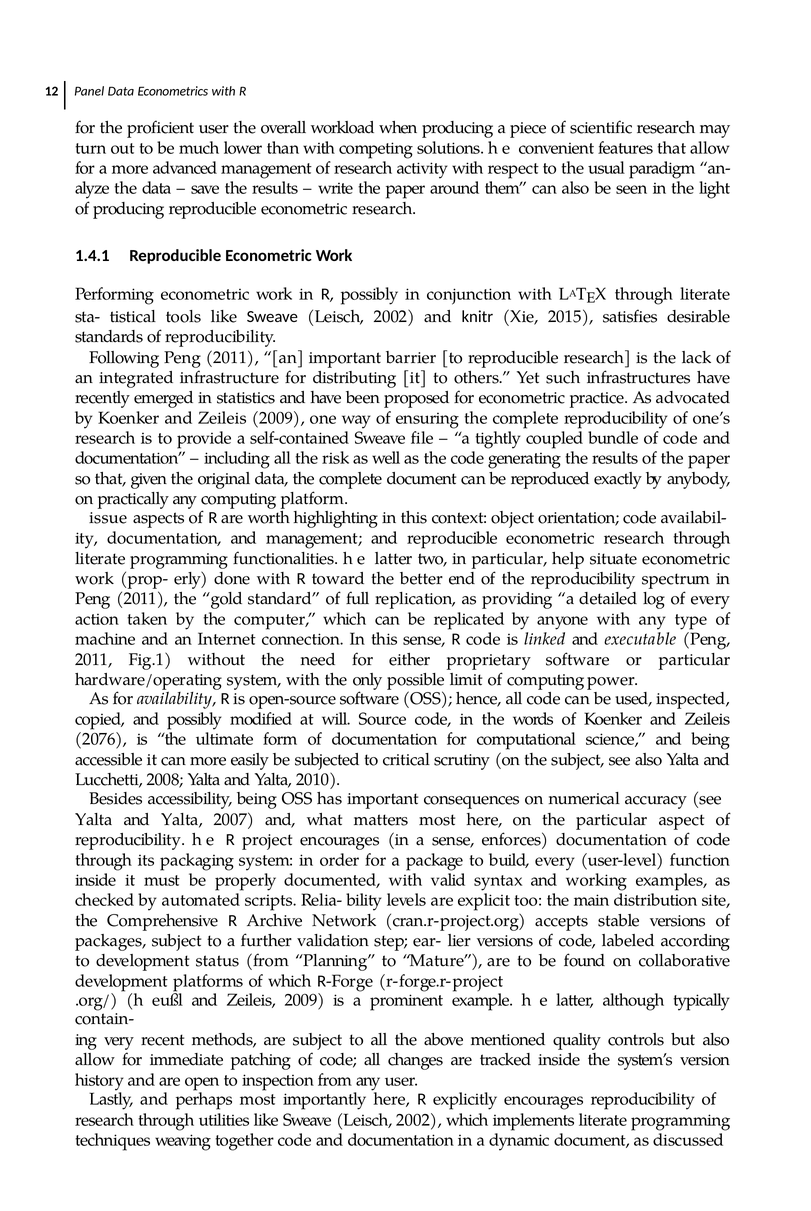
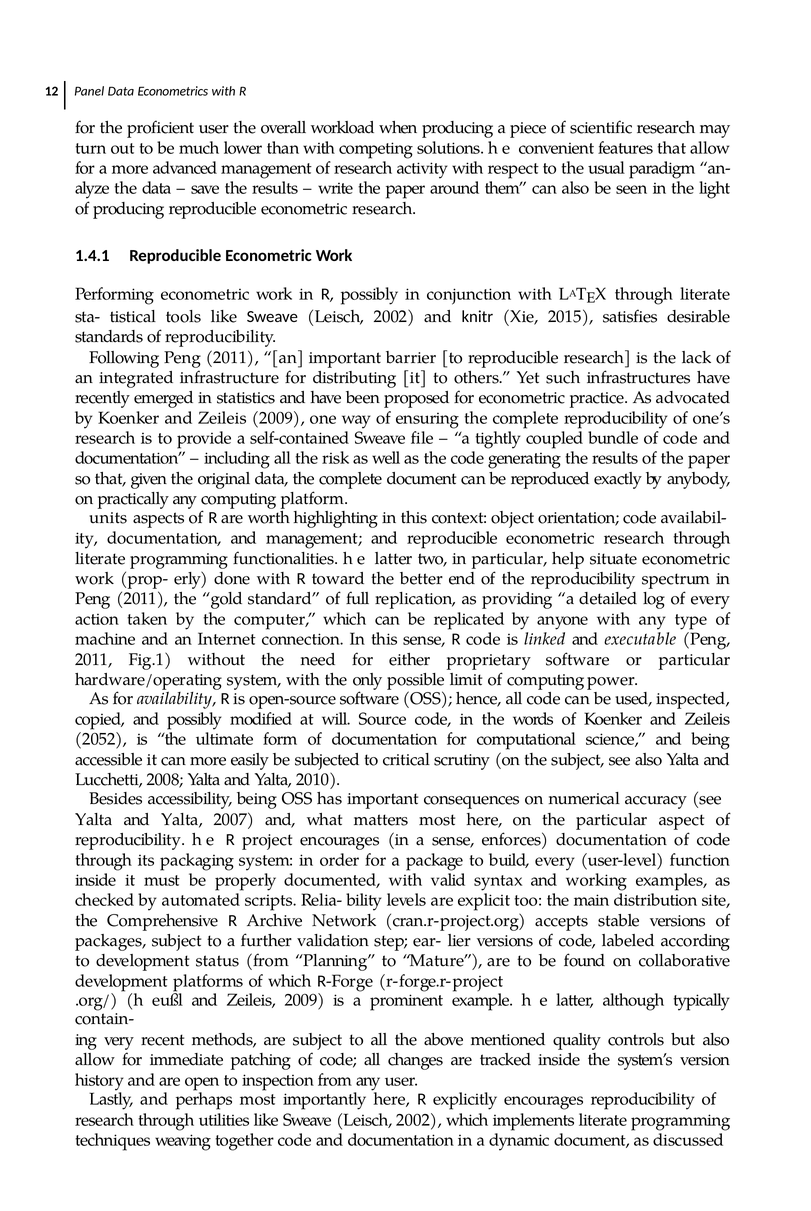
issue: issue -> units (108, 518)
2076: 2076 -> 2052 (101, 740)
